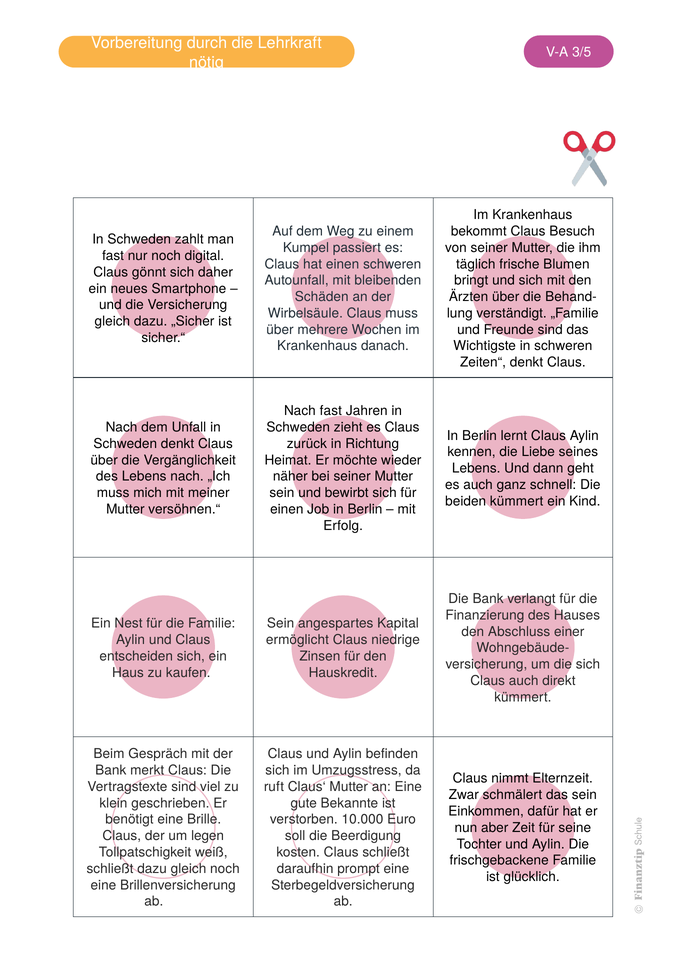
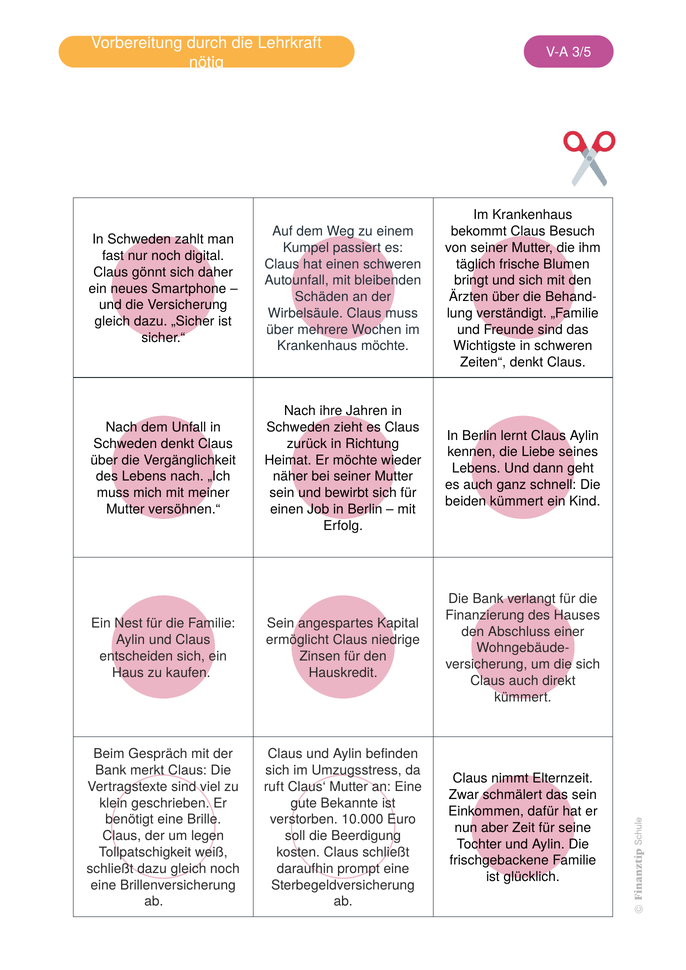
Krankenhaus danach: danach -> möchte (385, 346)
Nach fast: fast -> ihre (331, 411)
